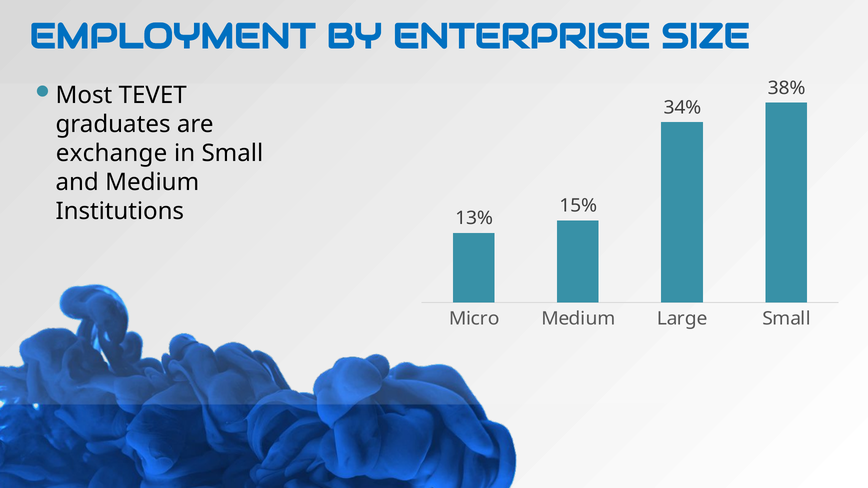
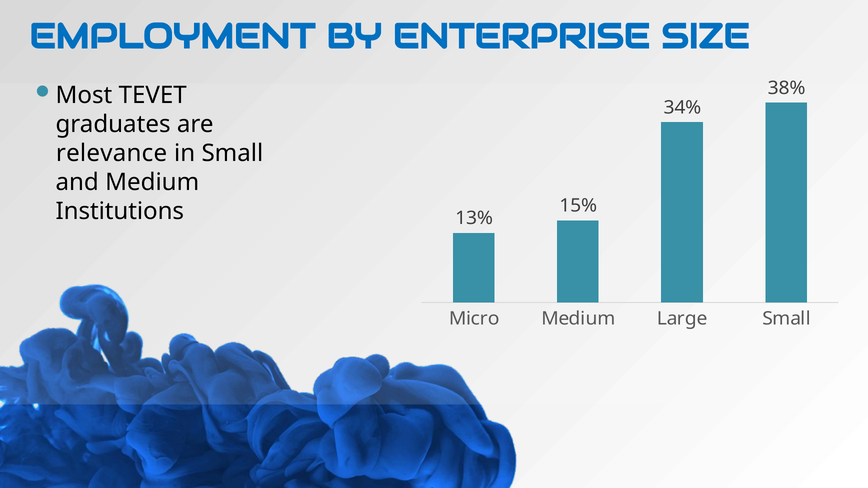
exchange: exchange -> relevance (112, 153)
